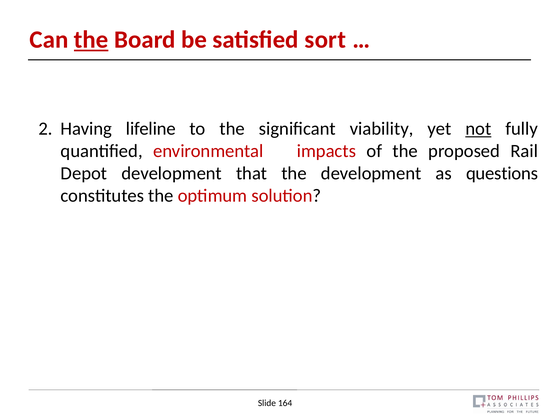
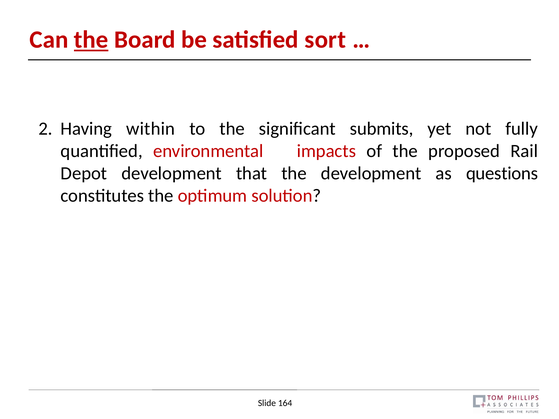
lifeline: lifeline -> within (151, 129)
viability: viability -> submits (382, 129)
not underline: present -> none (478, 129)
